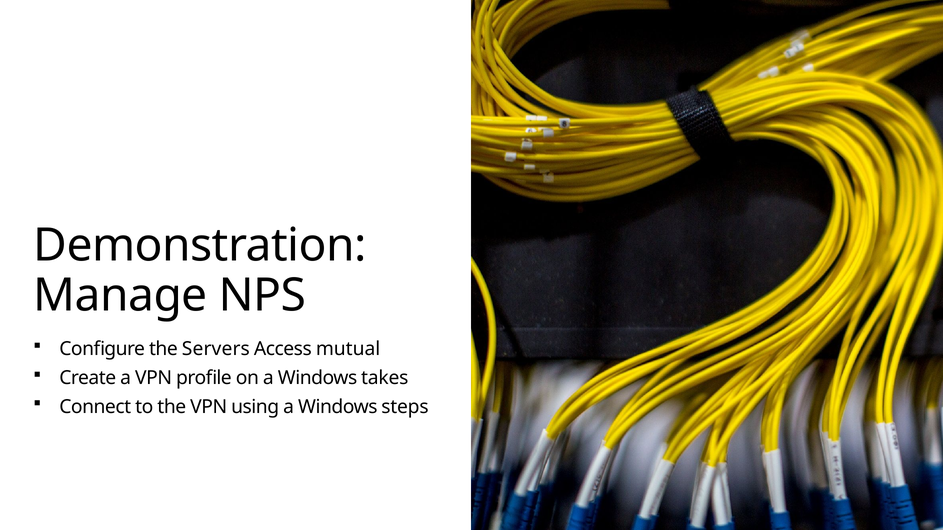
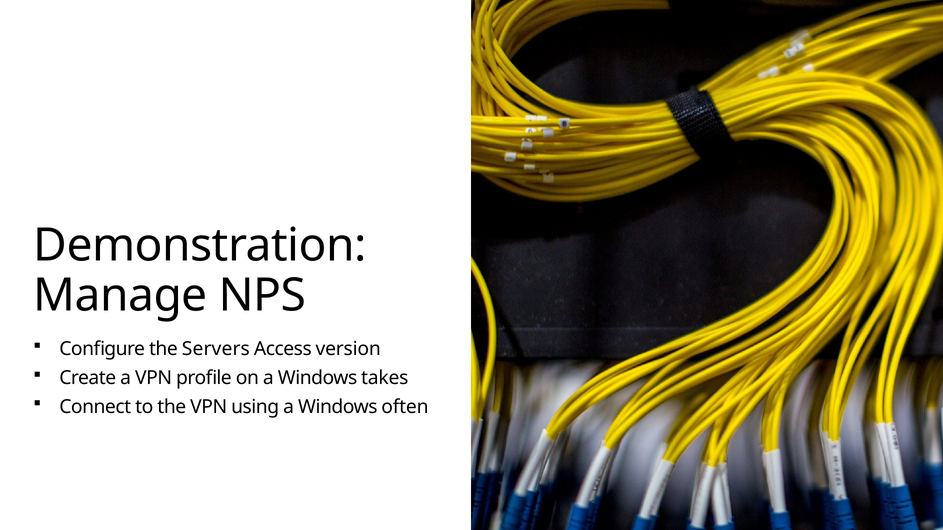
mutual: mutual -> version (348, 349)
steps: steps -> often (405, 407)
